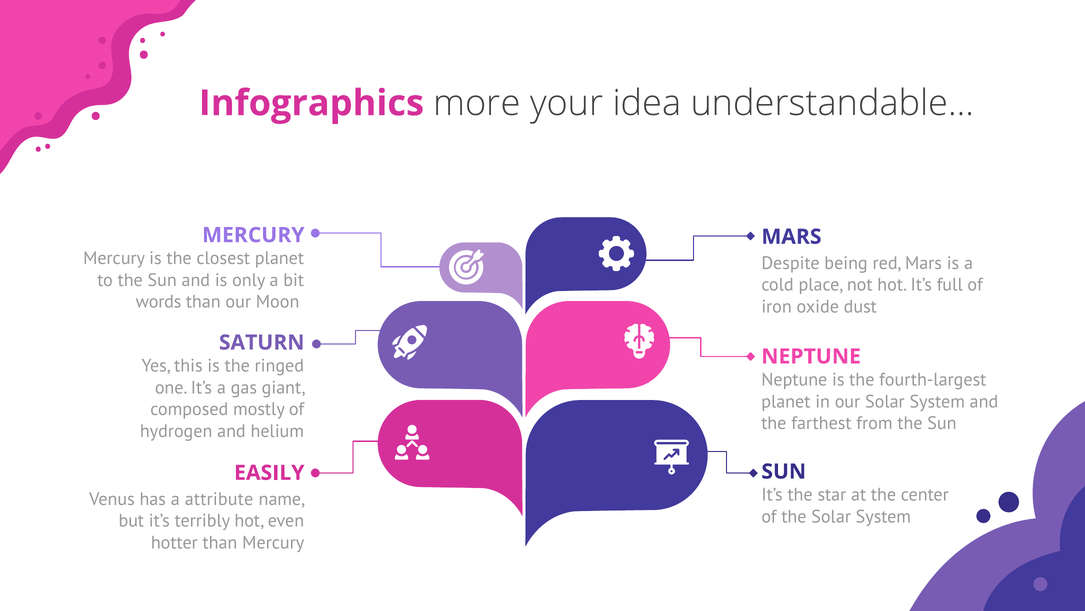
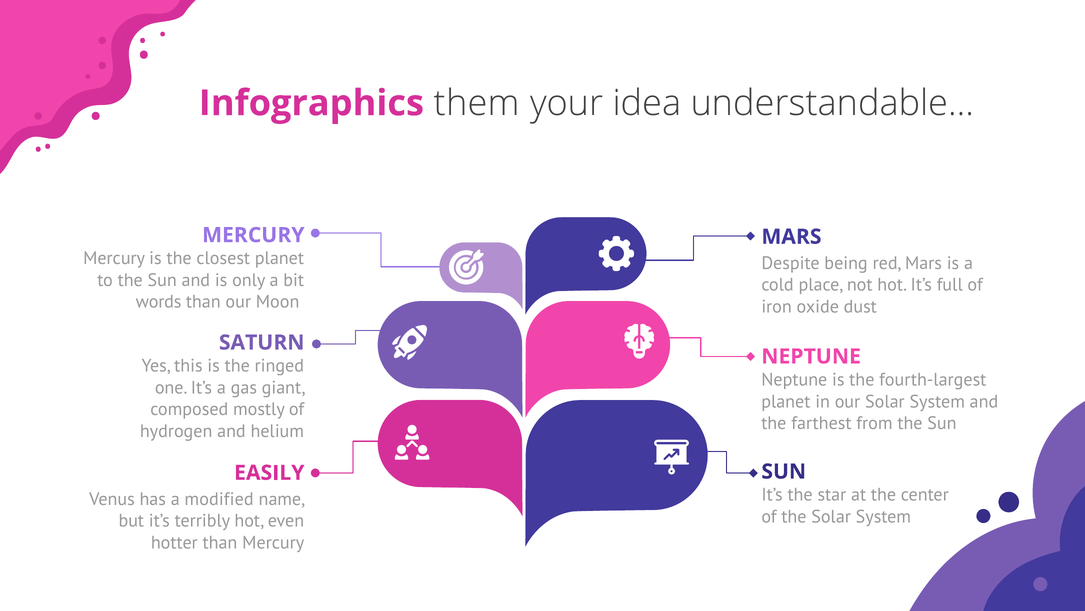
more: more -> them (477, 103)
attribute: attribute -> modified (219, 499)
